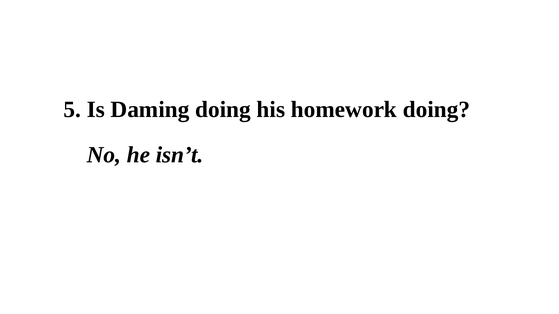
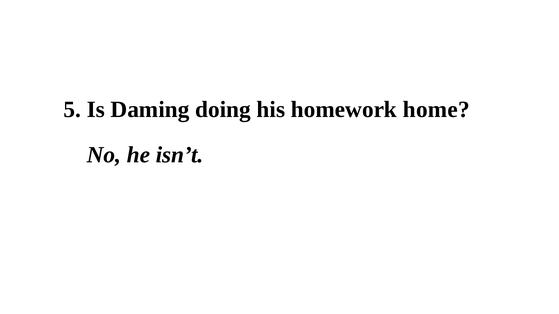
homework doing: doing -> home (436, 110)
